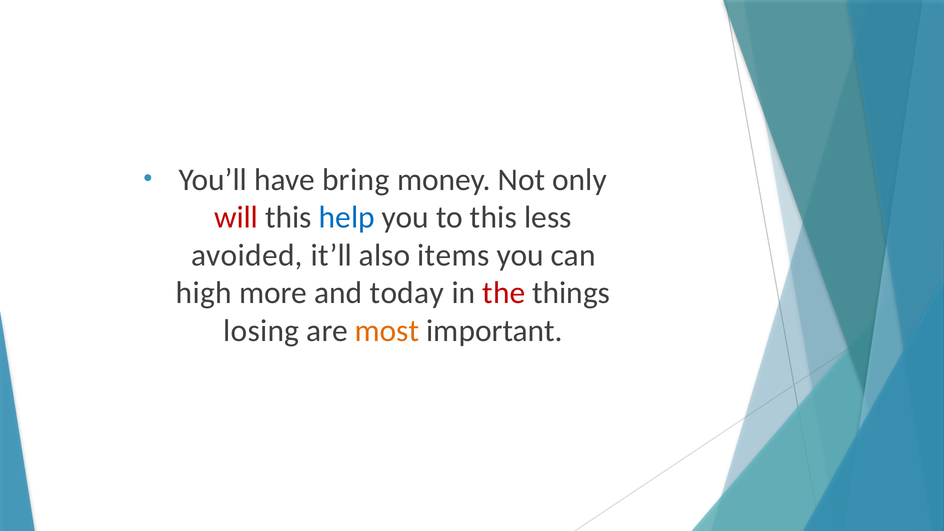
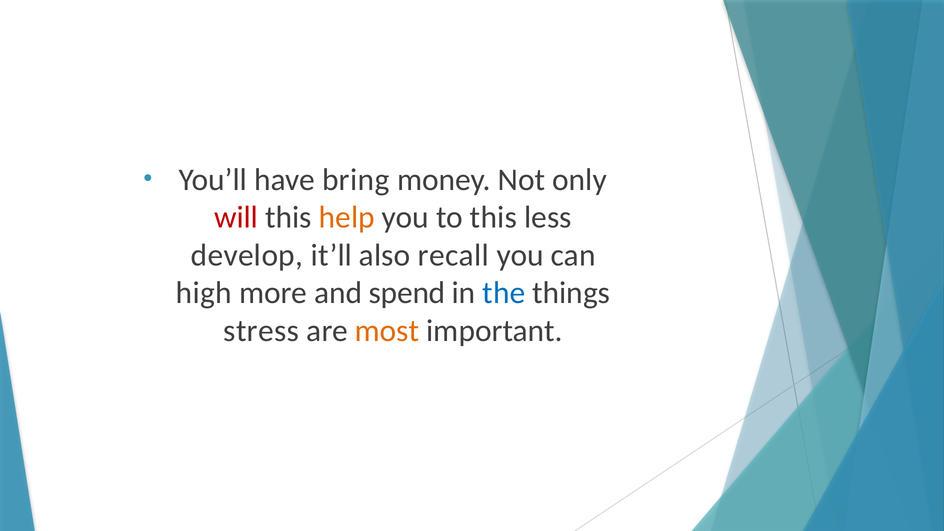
help colour: blue -> orange (347, 218)
avoided: avoided -> develop (247, 255)
items: items -> recall (453, 255)
today: today -> spend (407, 293)
the colour: red -> blue (504, 293)
losing: losing -> stress (261, 331)
